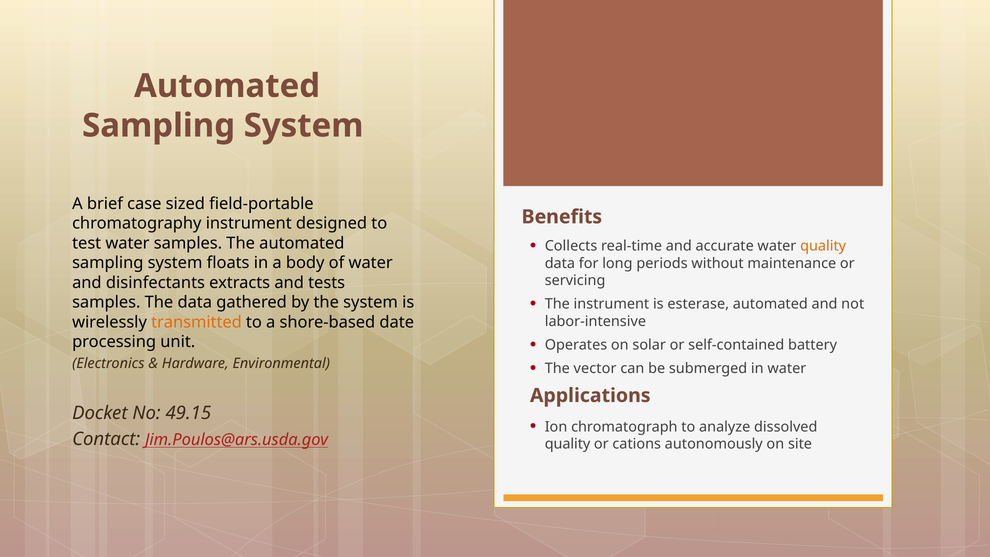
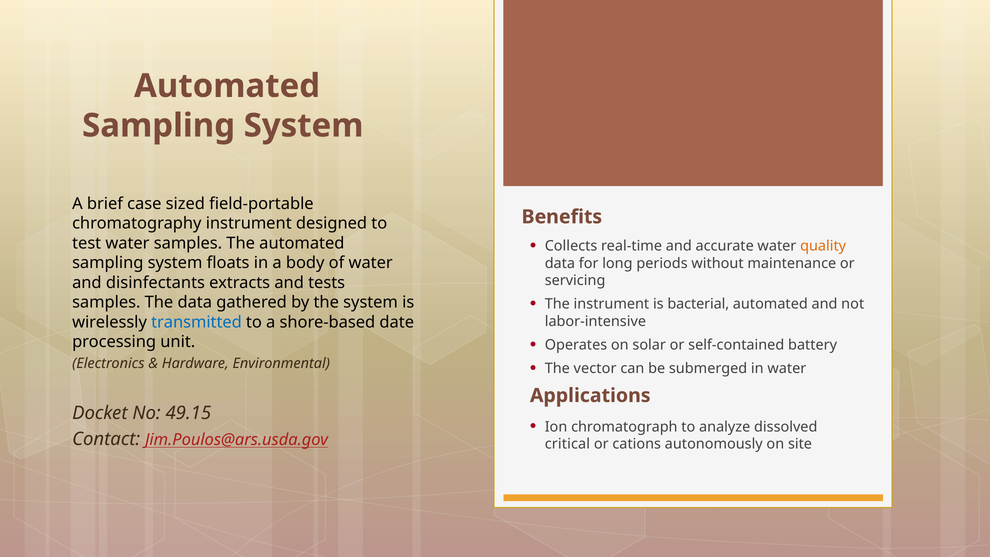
esterase: esterase -> bacterial (698, 304)
transmitted colour: orange -> blue (196, 322)
quality: quality -> critical (567, 444)
